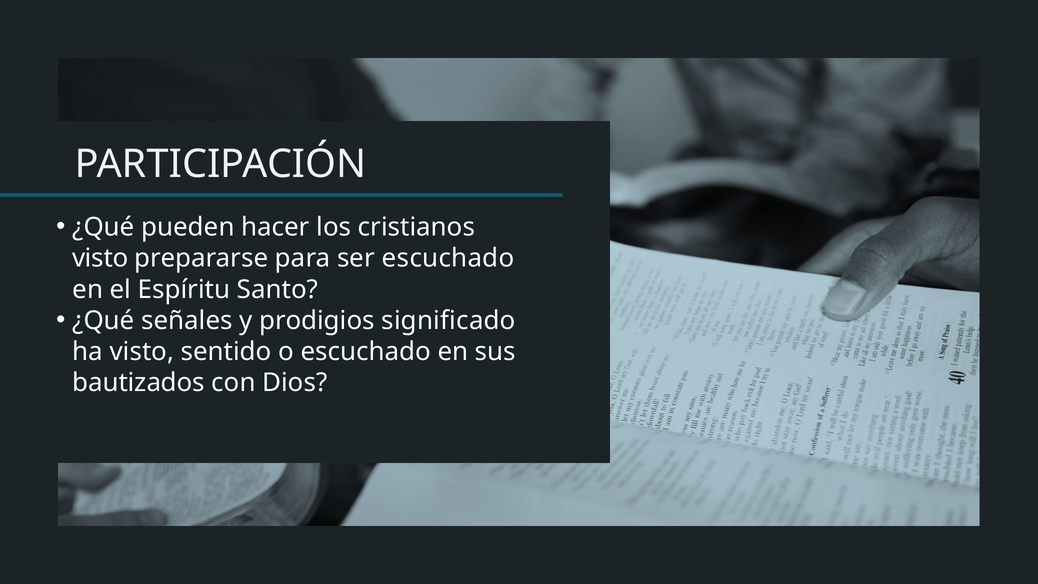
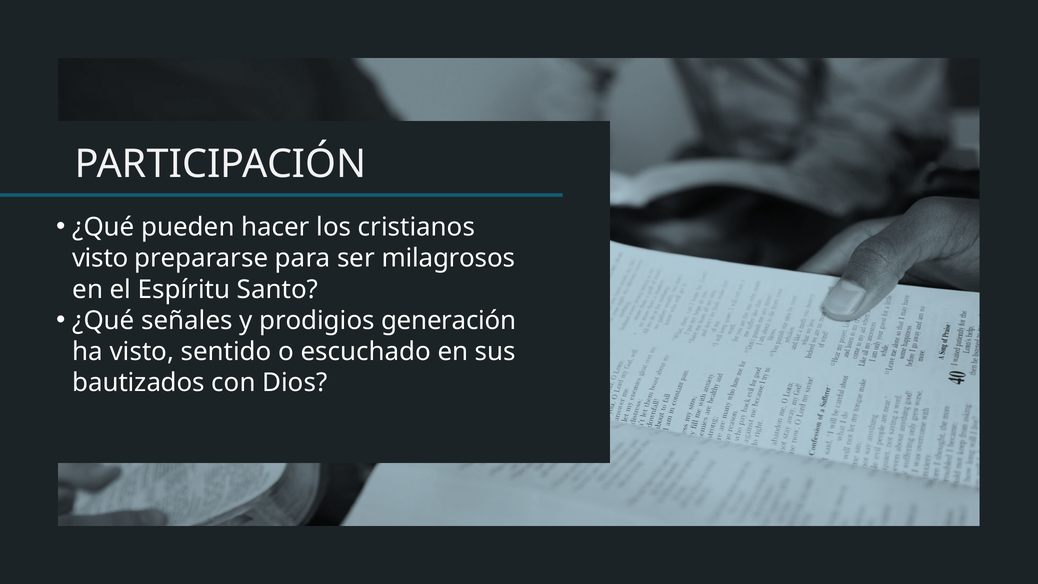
ser escuchado: escuchado -> milagrosos (448, 258)
significado: significado -> generación (449, 321)
